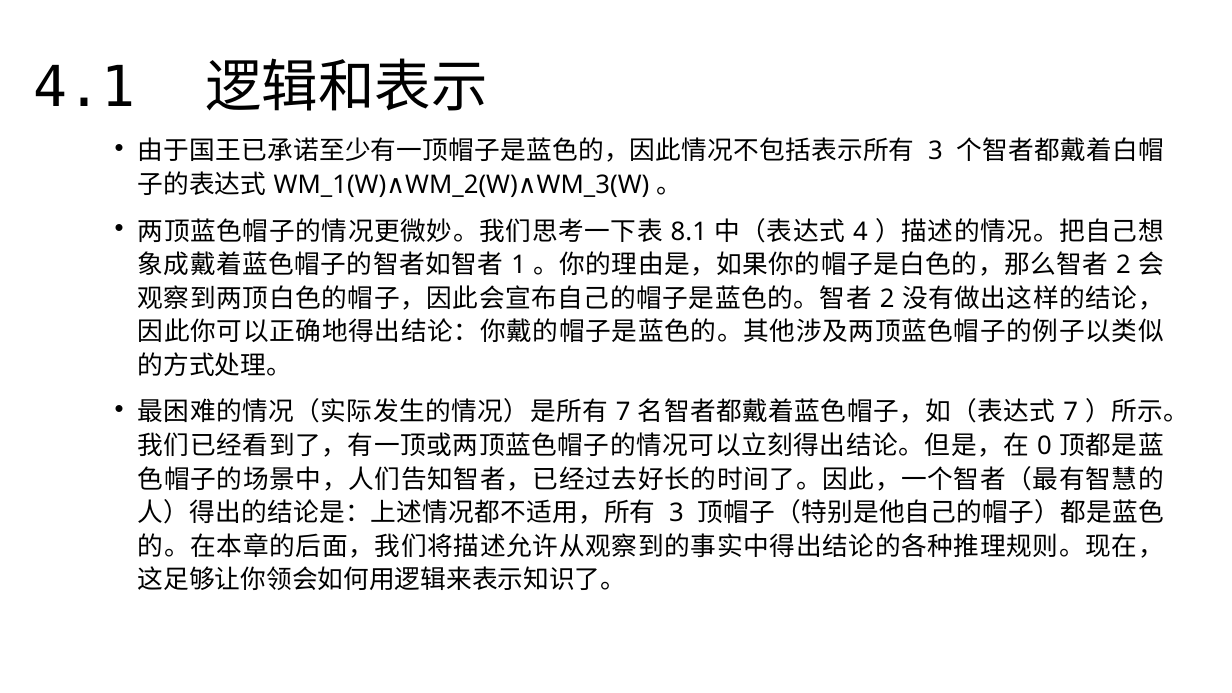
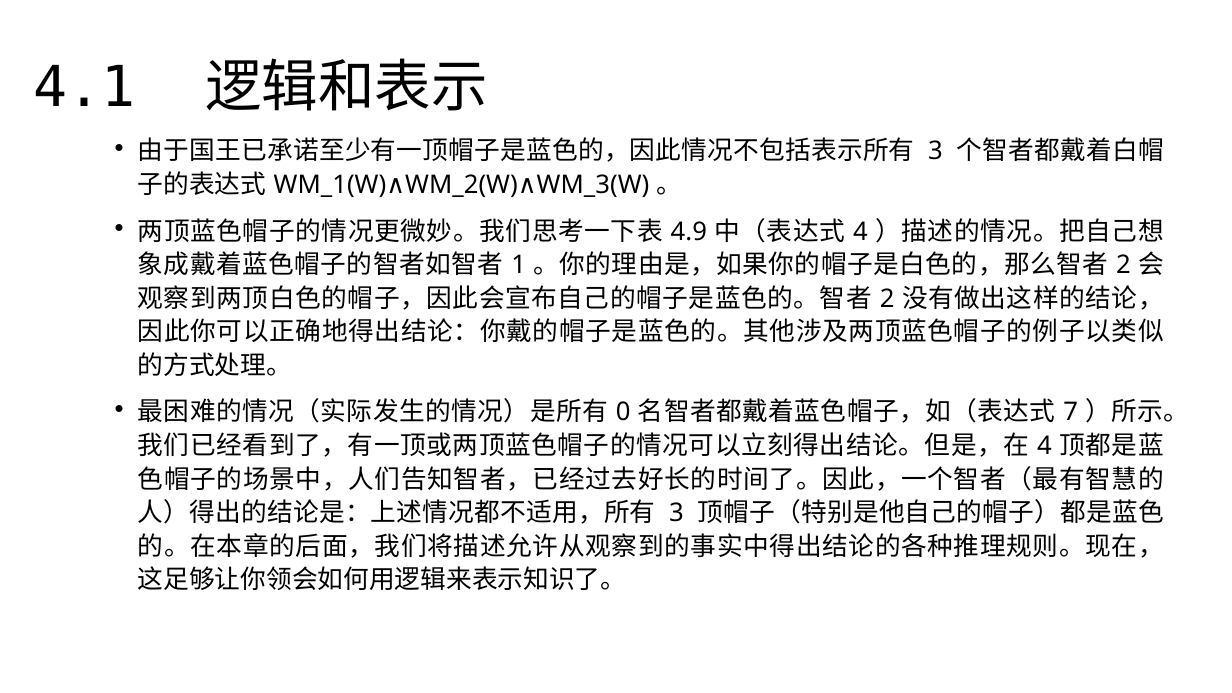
8.1: 8.1 -> 4.9 (689, 232)
7: 7 -> 0 (623, 412)
0: 0 -> 4 (1045, 446)
